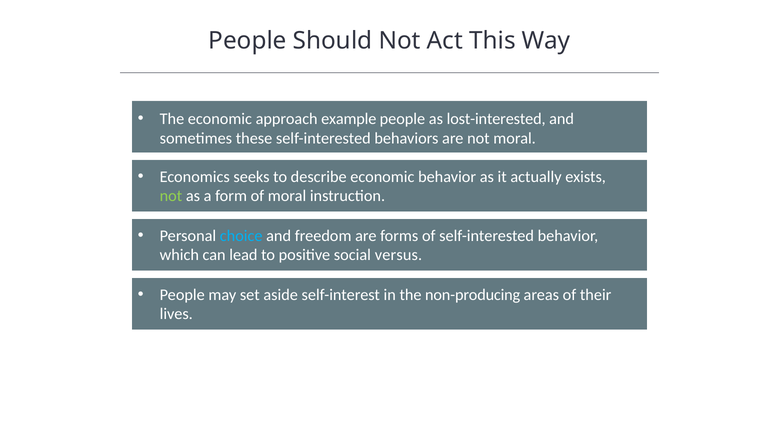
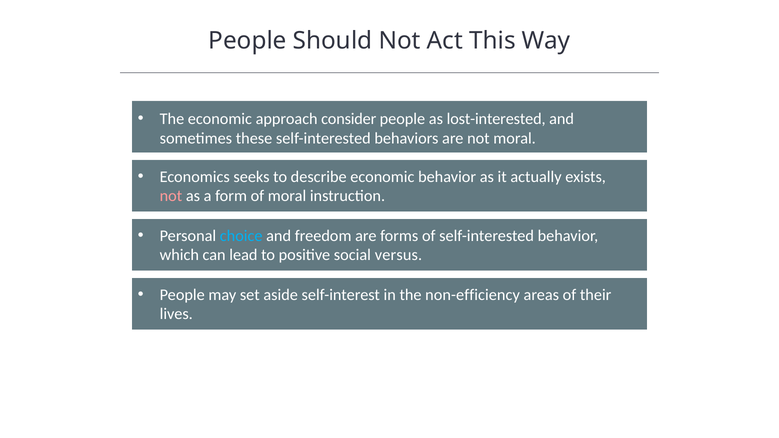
example: example -> consider (349, 119)
not colour: light green -> pink (171, 196)
non-producing: non-producing -> non-efficiency (473, 295)
